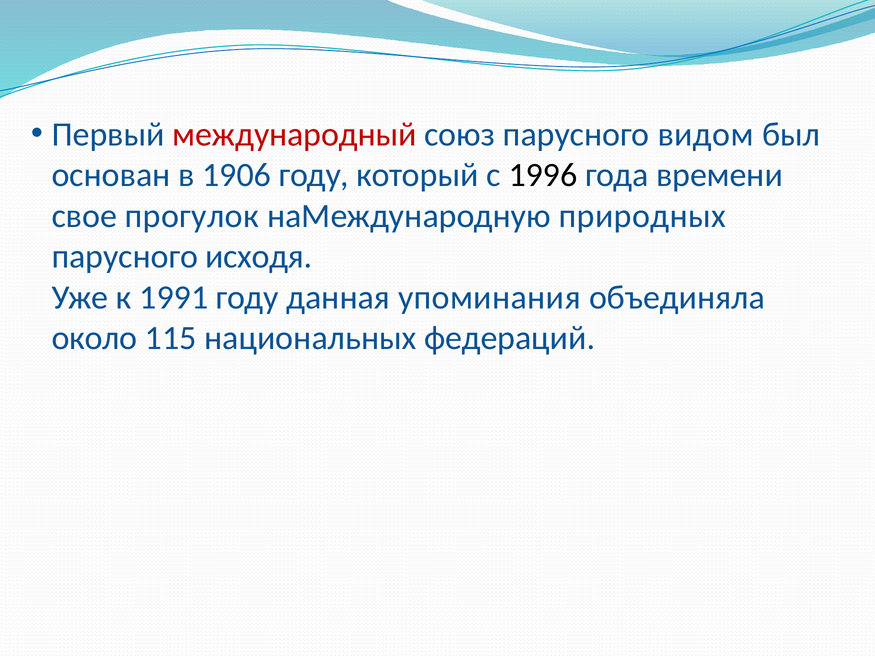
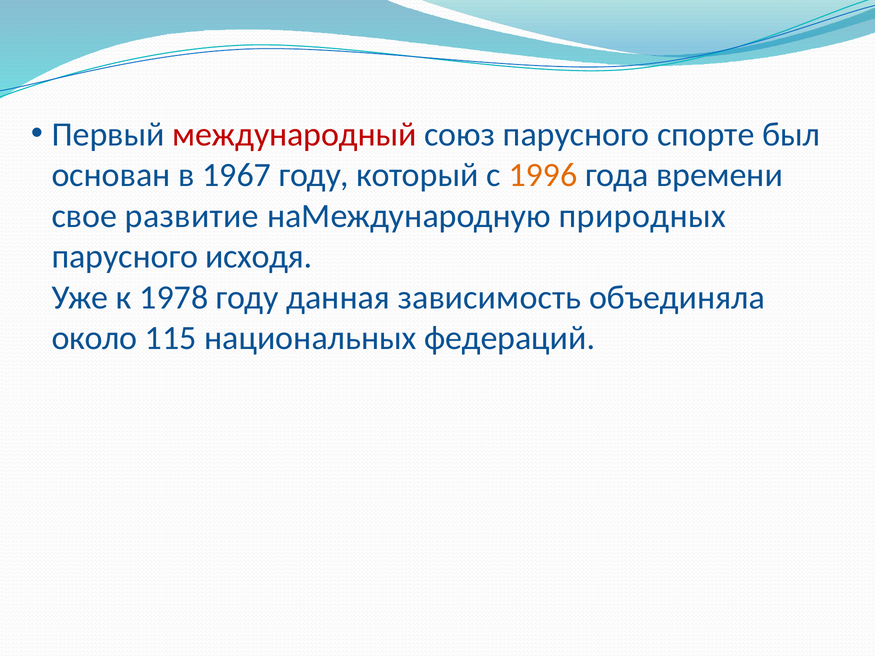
видом: видом -> спорте (706, 134)
1906: 1906 -> 1967 (237, 175)
1996 colour: black -> orange (543, 175)
прогулок: прогулок -> развитие (192, 216)
1991: 1991 -> 1978 (174, 297)
упоминания: упоминания -> зависимость (489, 297)
